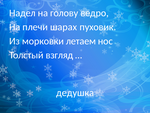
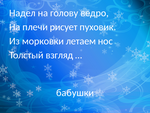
шарах: шарах -> рисует (64, 27)
дедушка: дедушка -> бабушки (75, 92)
